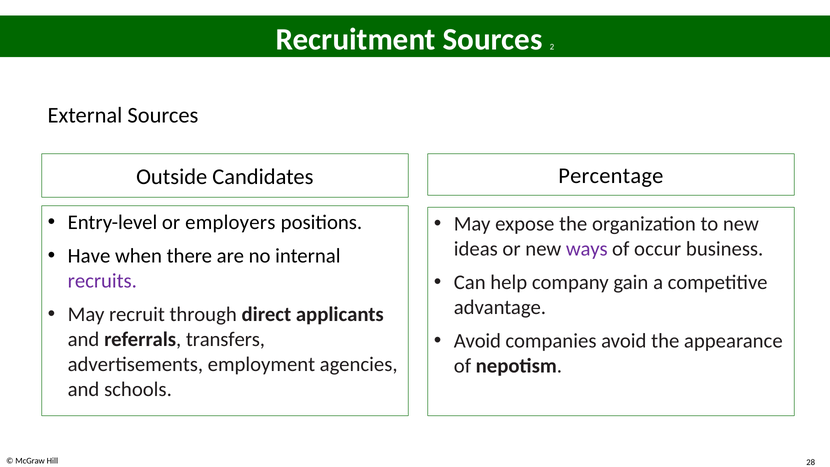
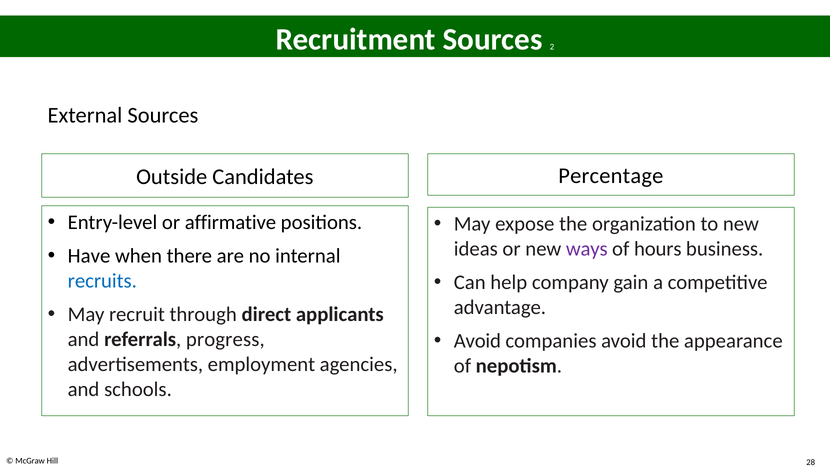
employers: employers -> affirmative (230, 222)
occur: occur -> hours (658, 249)
recruits colour: purple -> blue (102, 281)
transfers: transfers -> progress (225, 339)
